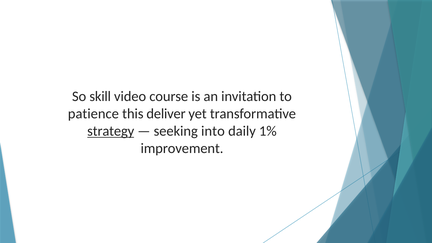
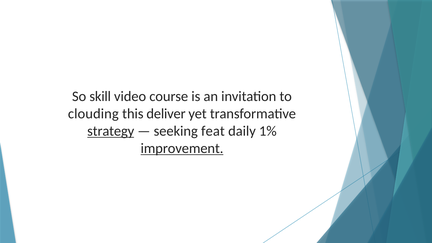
patience: patience -> clouding (93, 114)
into: into -> feat (213, 131)
improvement underline: none -> present (182, 148)
